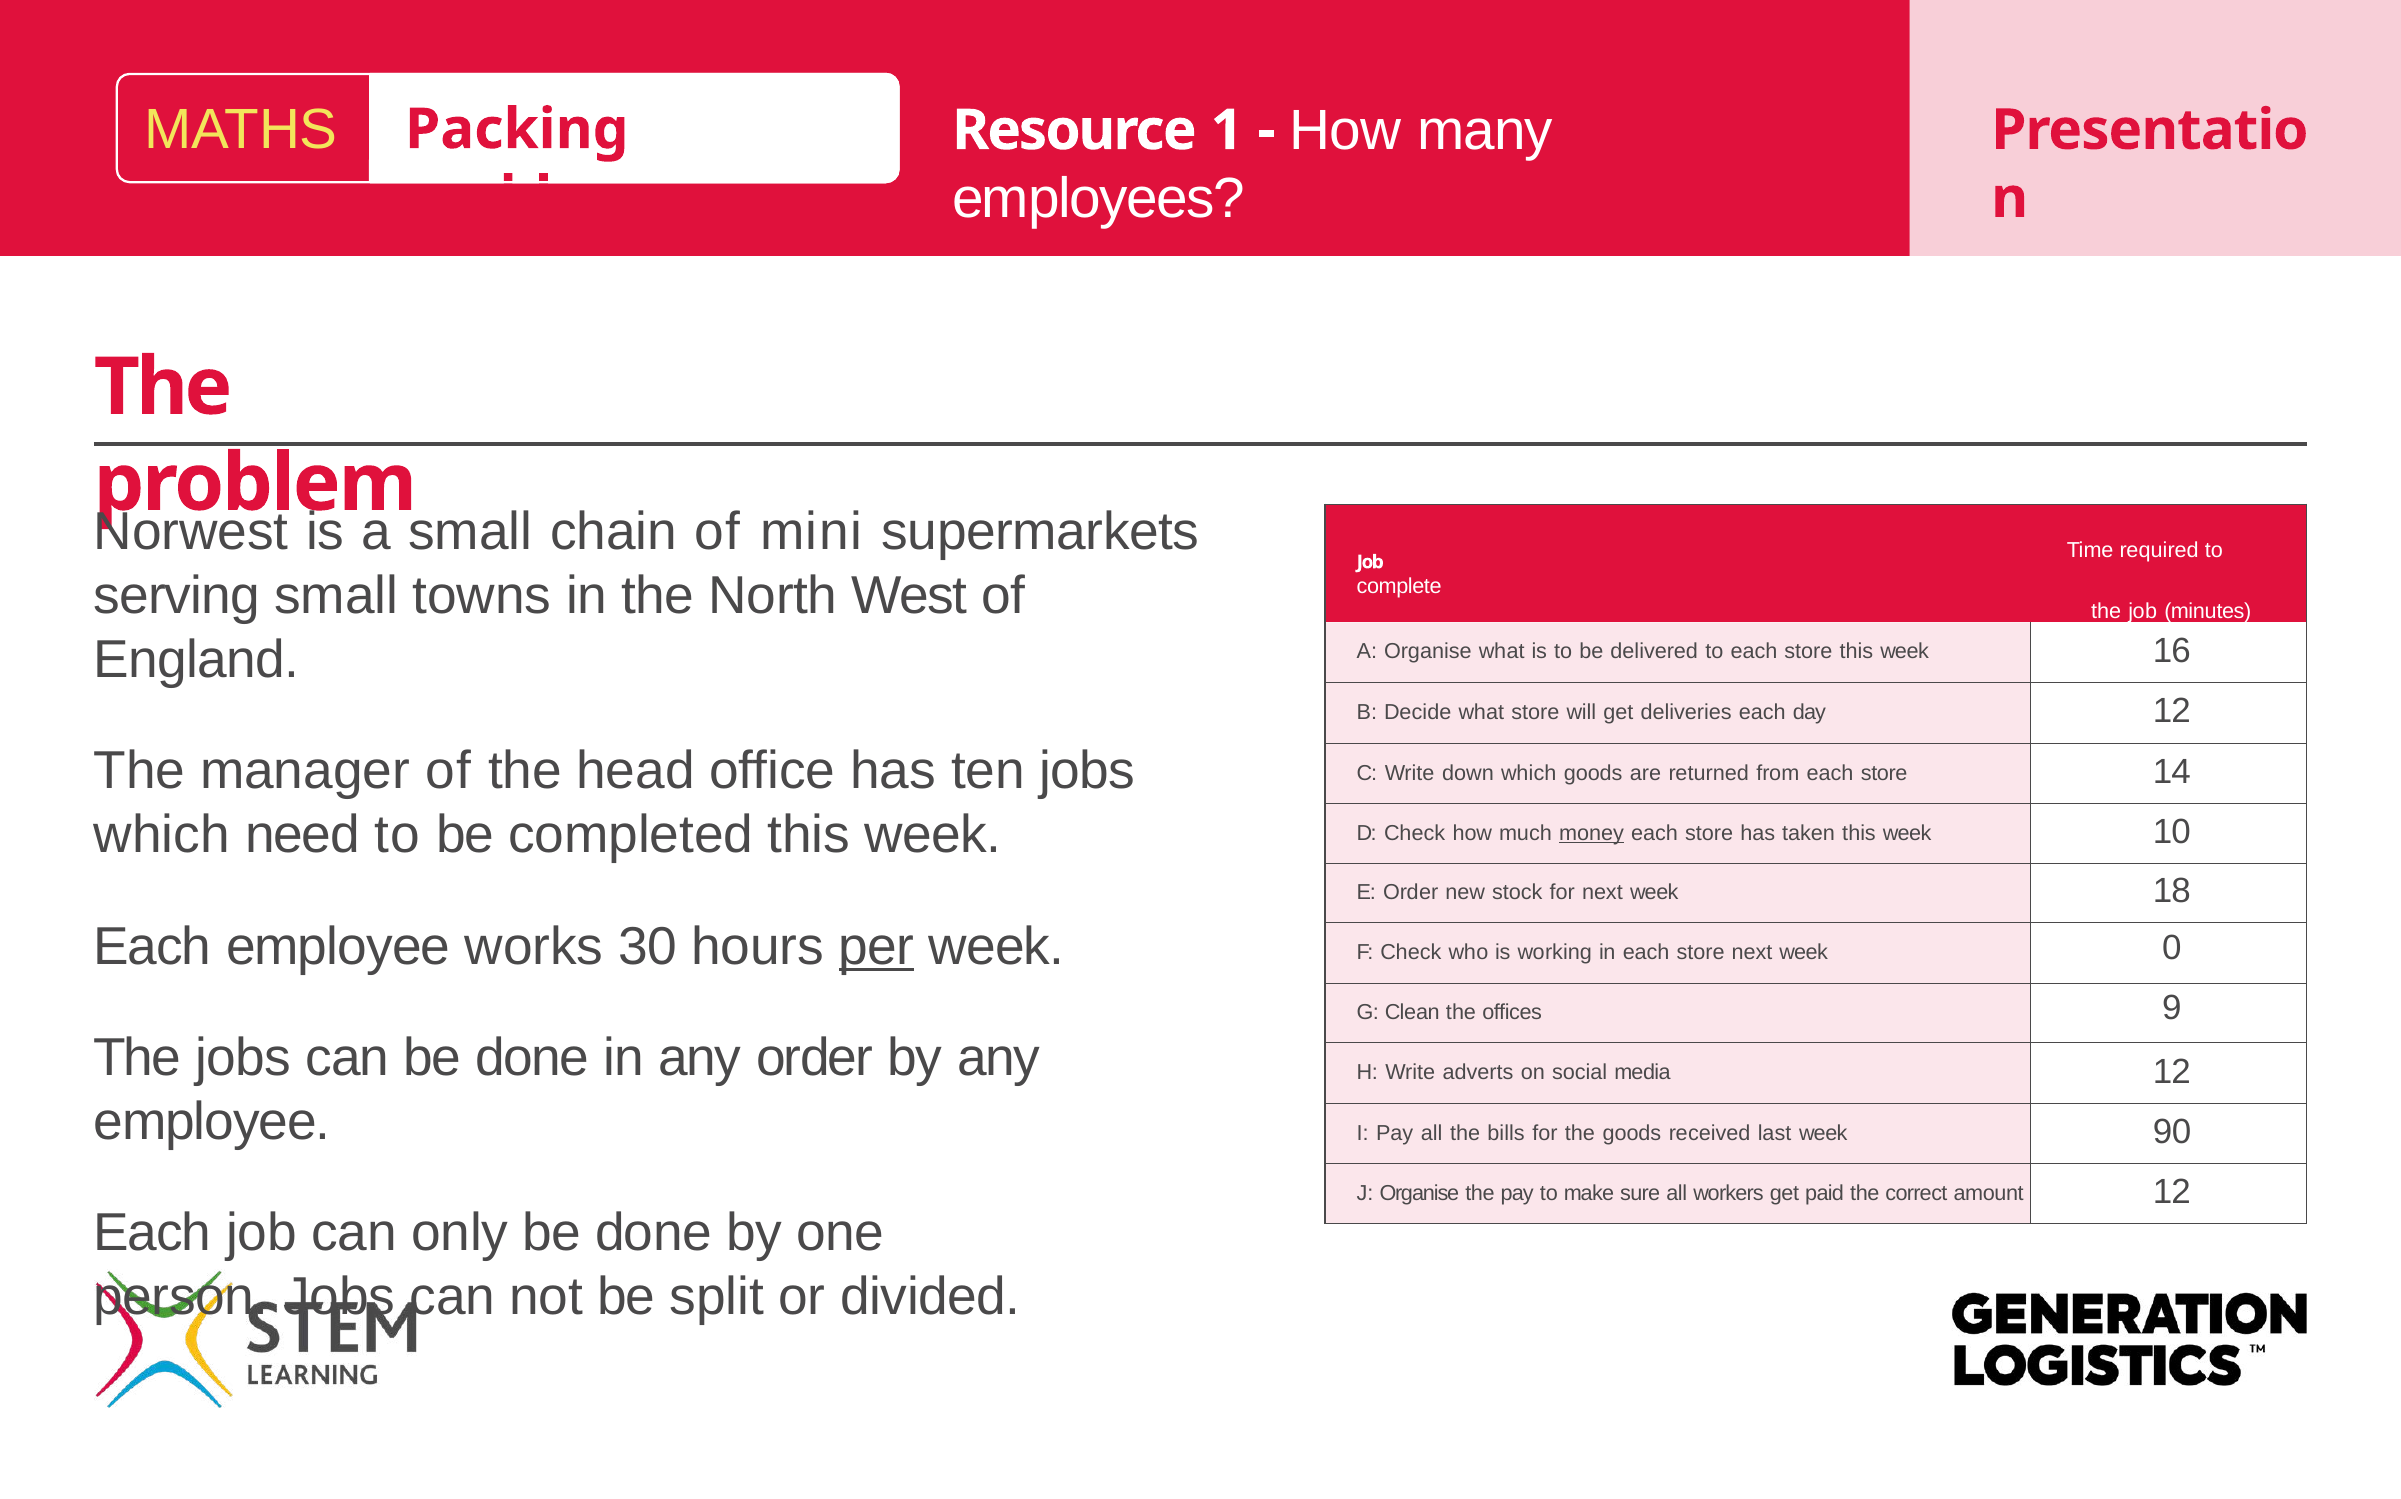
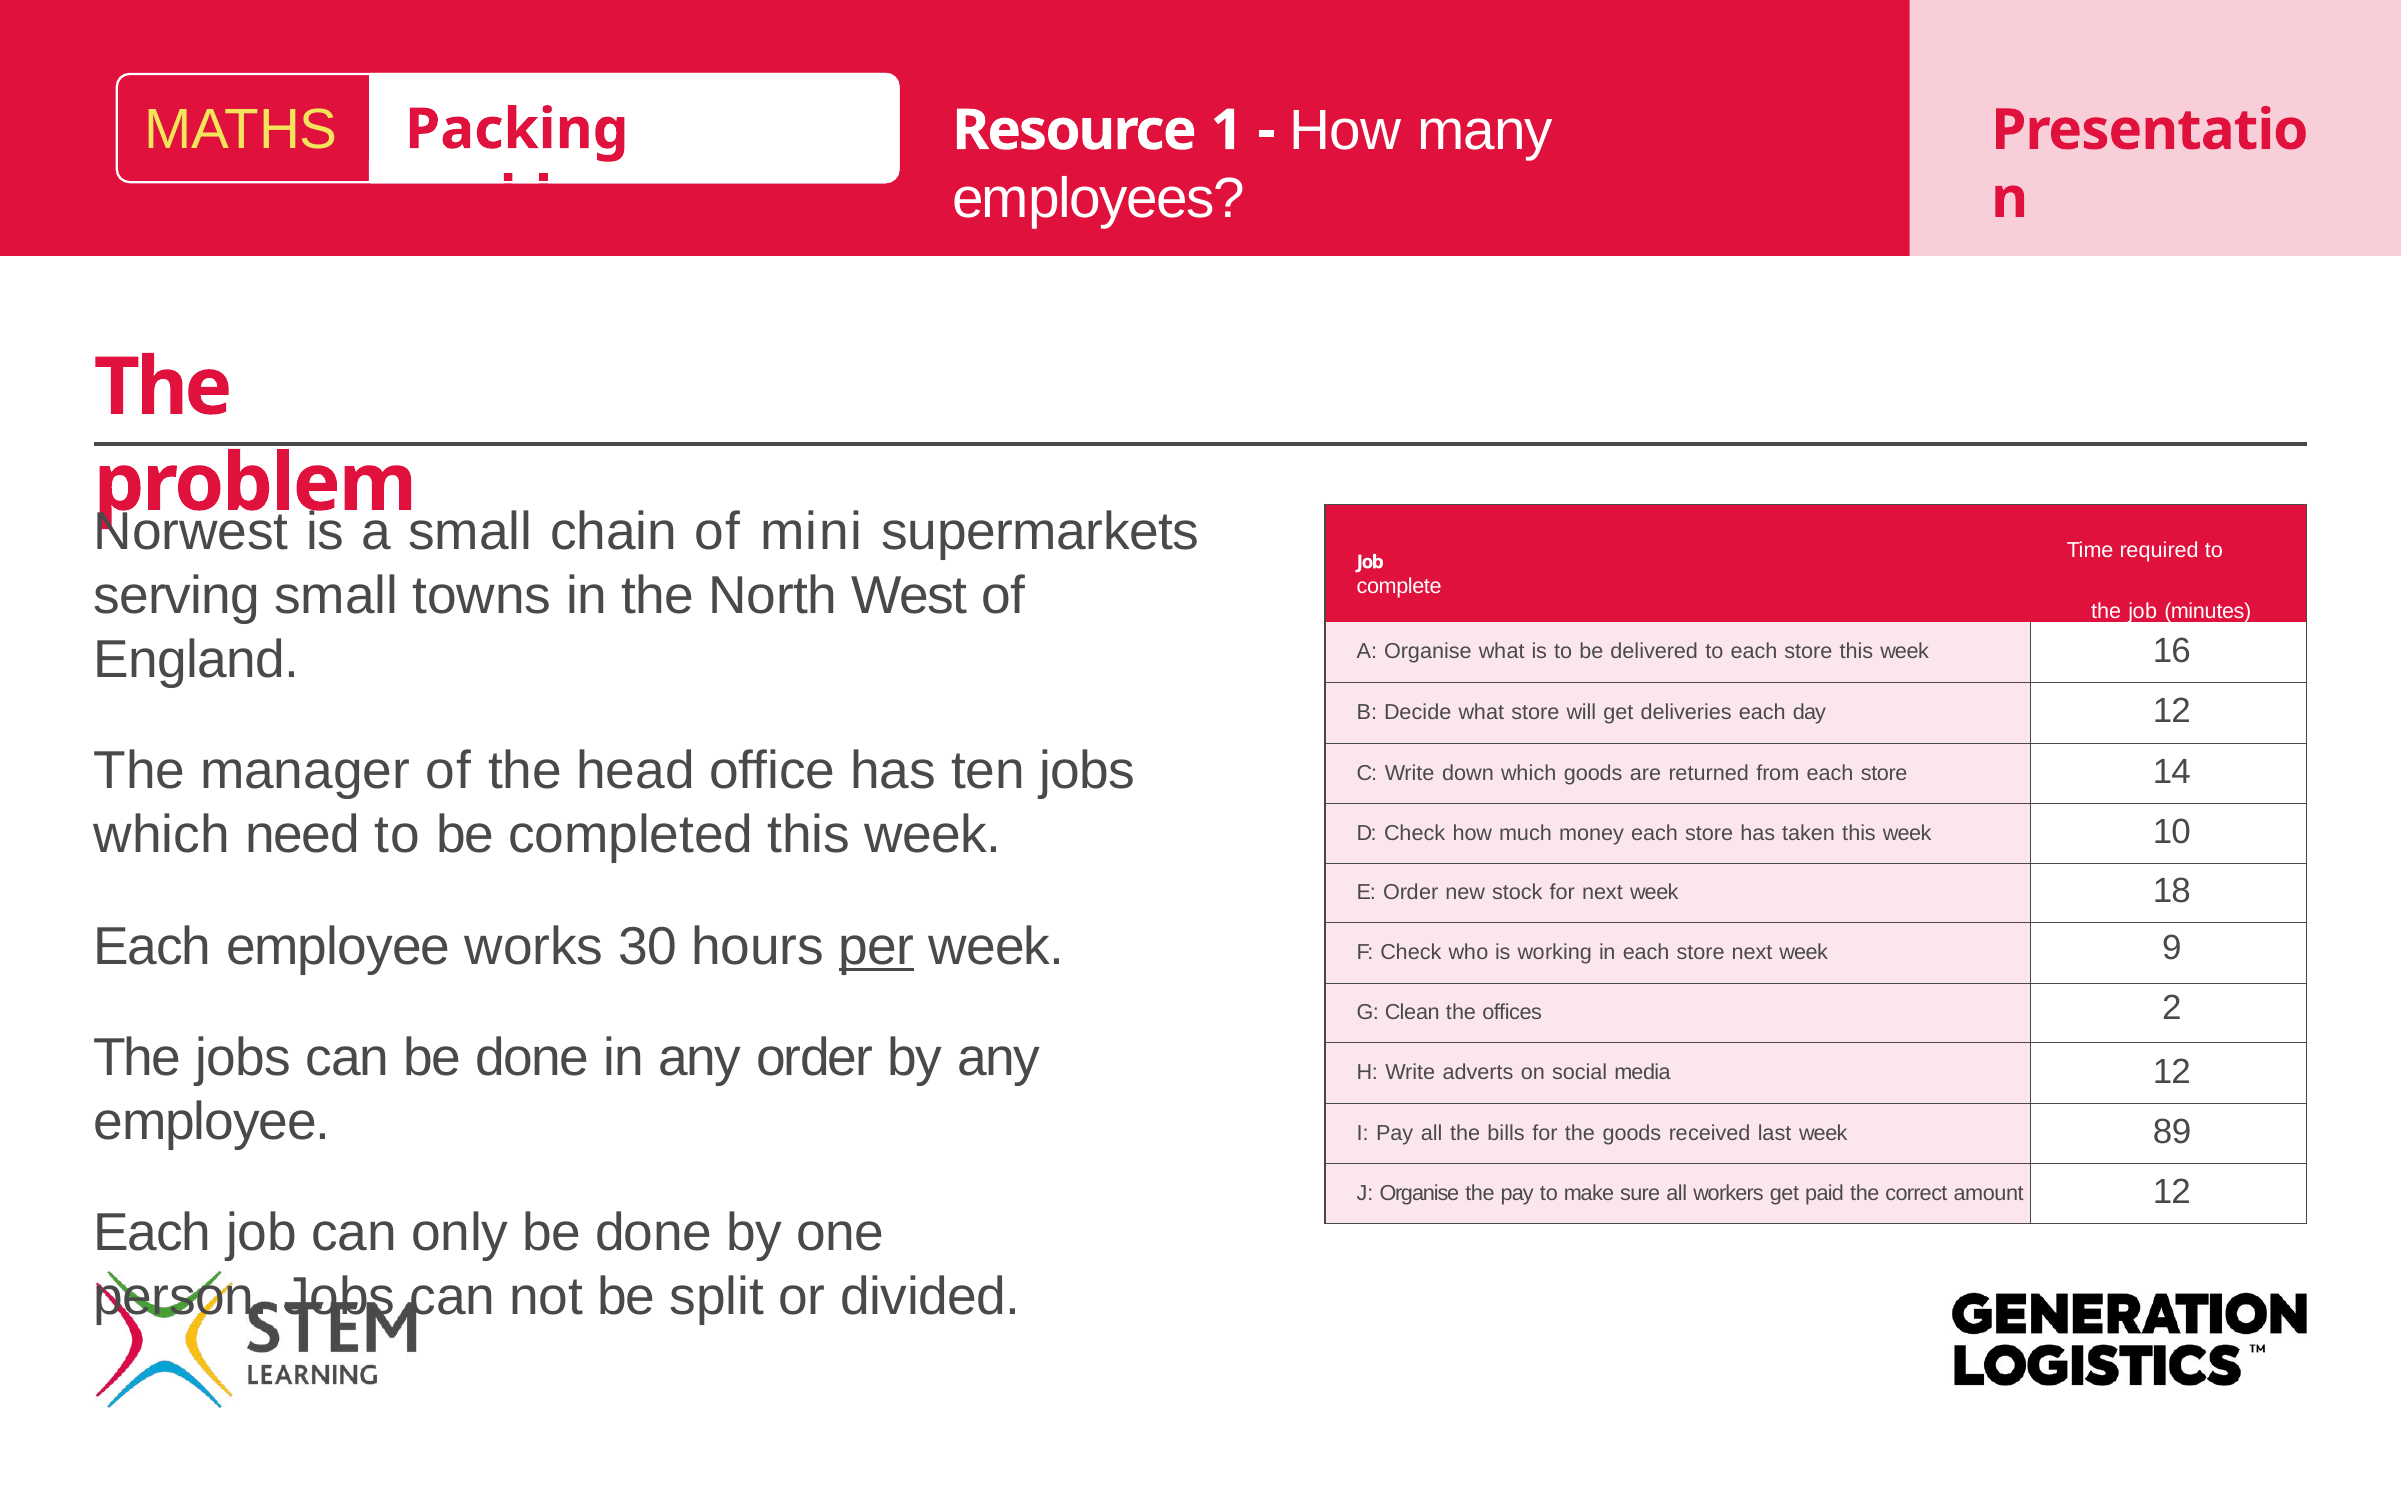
money underline: present -> none (1592, 833)
0: 0 -> 9 (2172, 948)
9: 9 -> 2 (2172, 1008)
90: 90 -> 89 (2172, 1132)
